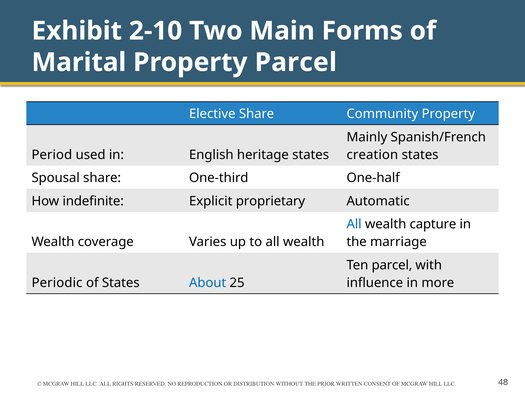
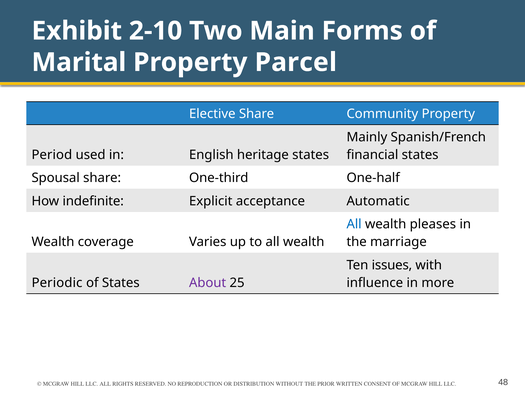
creation: creation -> financial (372, 155)
proprietary: proprietary -> acceptance (270, 201)
capture: capture -> pleases (433, 225)
Ten parcel: parcel -> issues (392, 266)
About colour: blue -> purple (208, 283)
